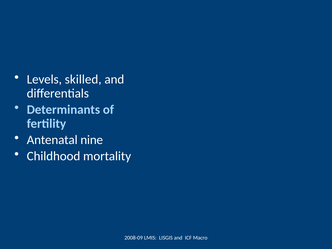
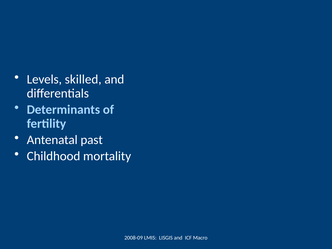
nine: nine -> past (92, 140)
